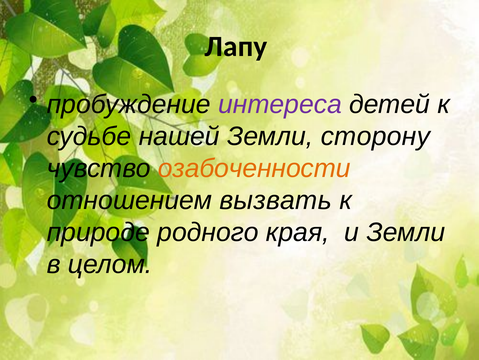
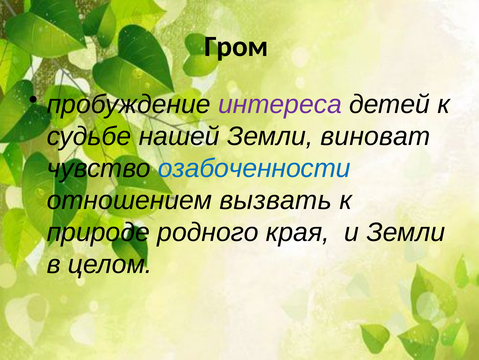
Лапу: Лапу -> Гром (236, 46)
сторону: сторону -> виноват (375, 136)
озабоченности colour: orange -> blue (254, 168)
